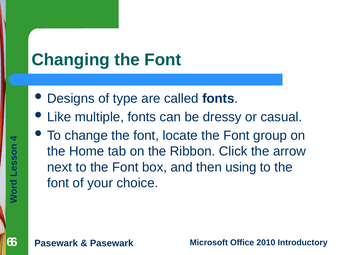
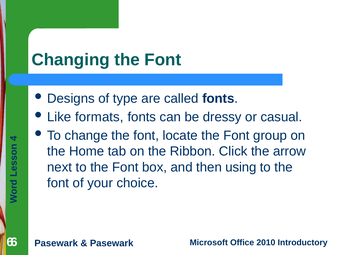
multiple: multiple -> formats (99, 117)
